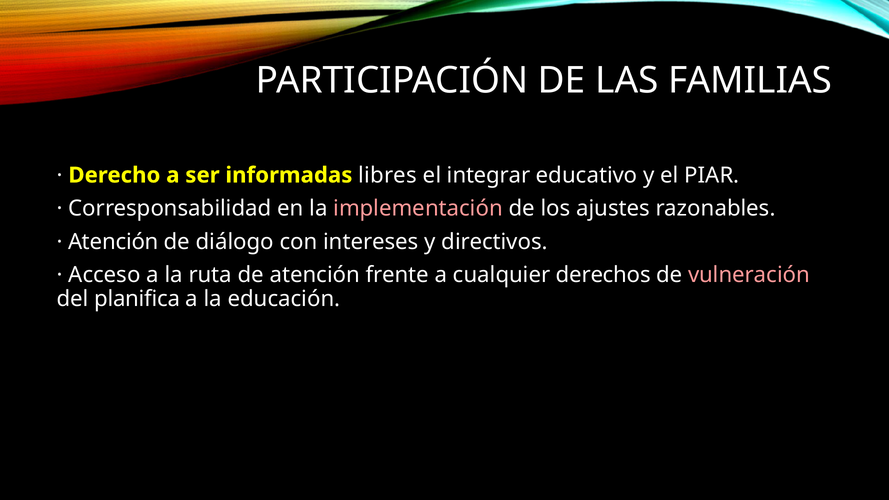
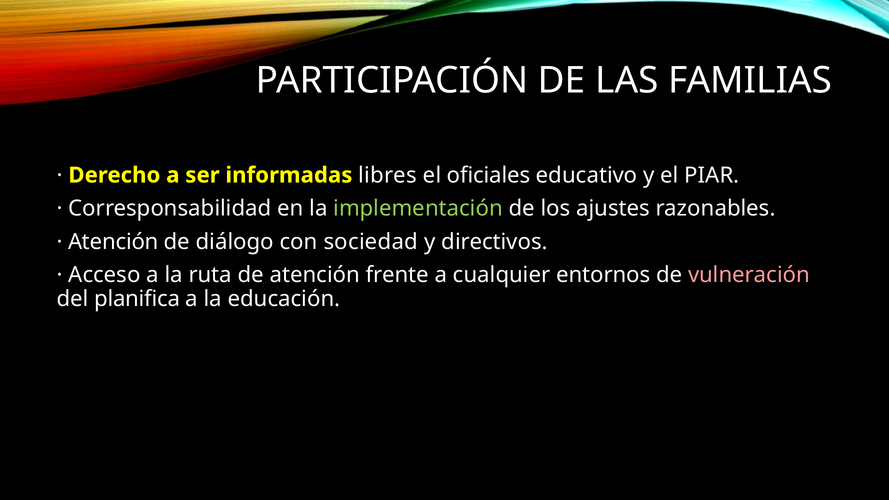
integrar: integrar -> oficiales (489, 175)
implementación colour: pink -> light green (418, 208)
intereses: intereses -> sociedad (371, 242)
derechos: derechos -> entornos (603, 275)
